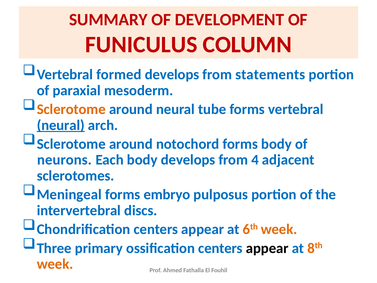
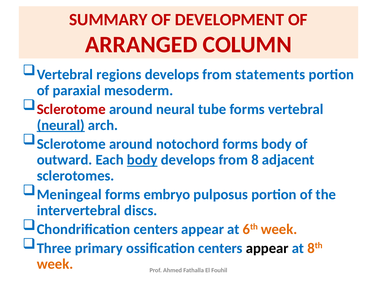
FUNICULUS: FUNICULUS -> ARRANGED (141, 45)
formed: formed -> regions (119, 75)
Sclerotome colour: orange -> red (71, 109)
neurons: neurons -> outward (65, 160)
body underline: none -> present (142, 160)
4: 4 -> 8 (255, 160)
